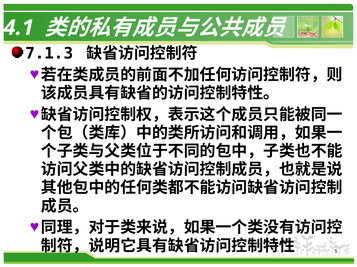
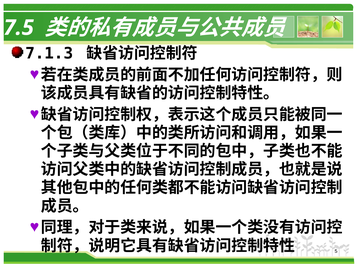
4.1: 4.1 -> 7.5 (19, 28)
